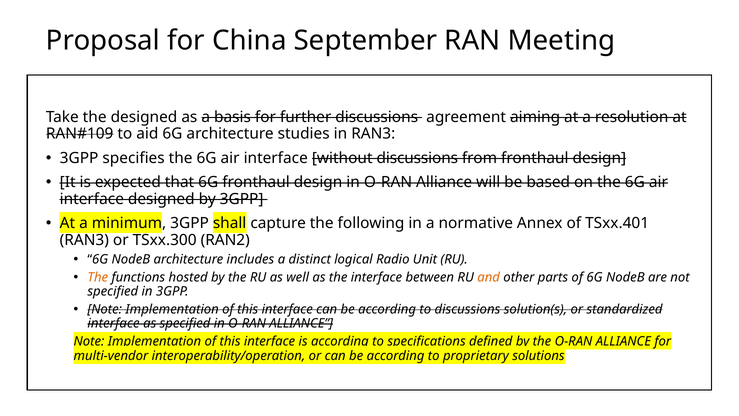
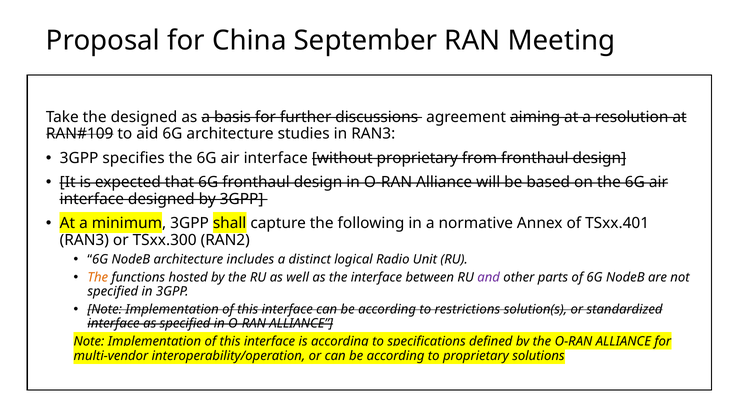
without discussions: discussions -> proprietary (417, 158)
and colour: orange -> purple (489, 277)
to discussions: discussions -> restrictions (467, 309)
